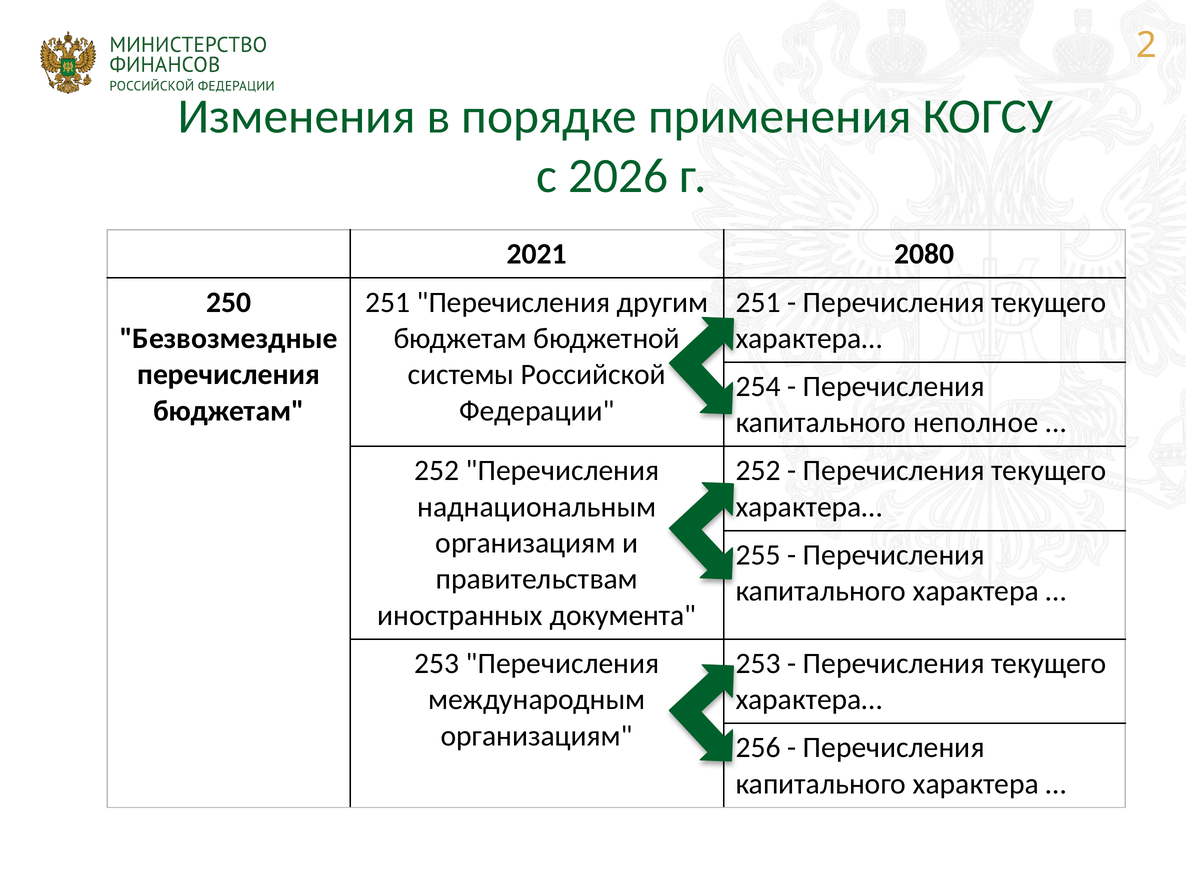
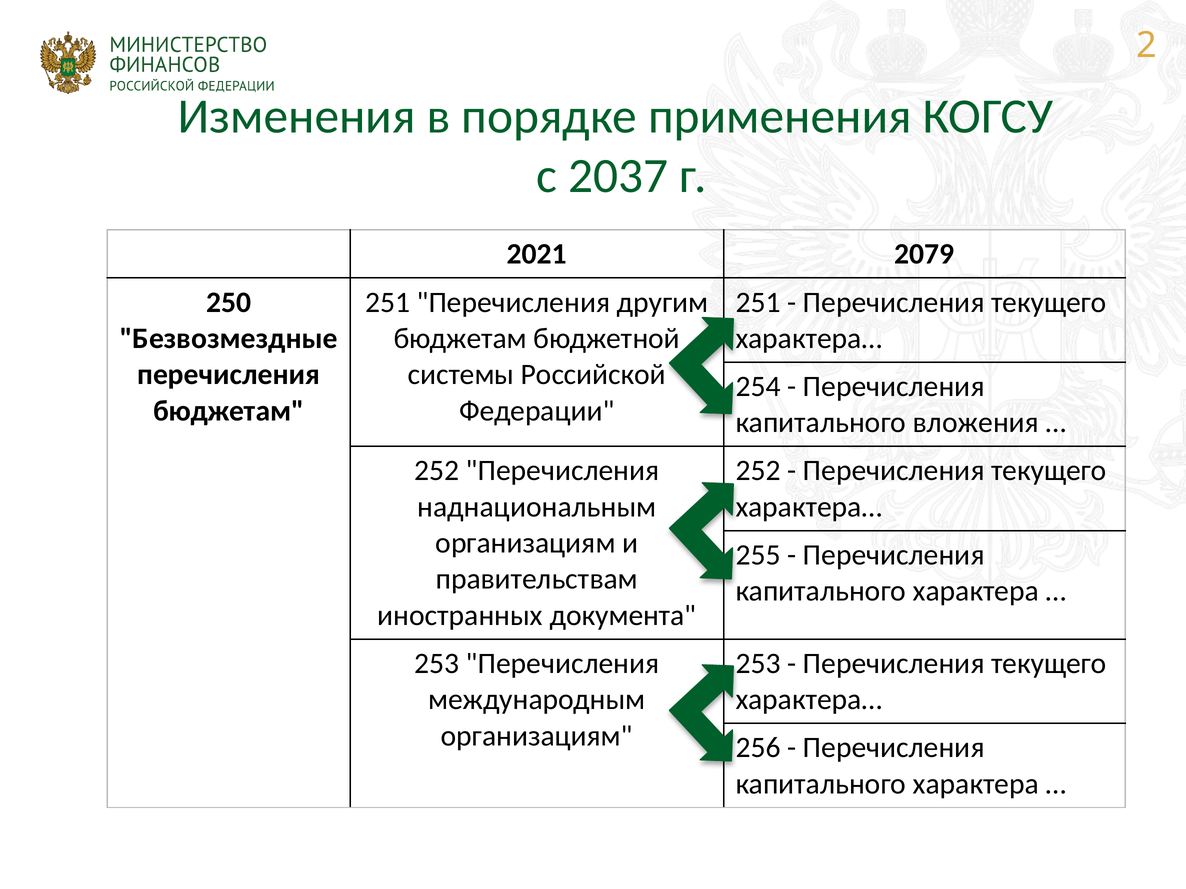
2026: 2026 -> 2037 (618, 176)
2080: 2080 -> 2079 (924, 254)
неполное: неполное -> вложения (976, 423)
